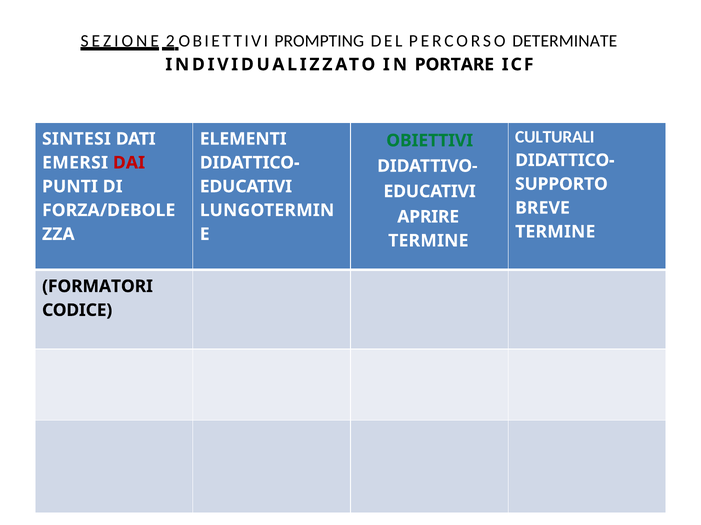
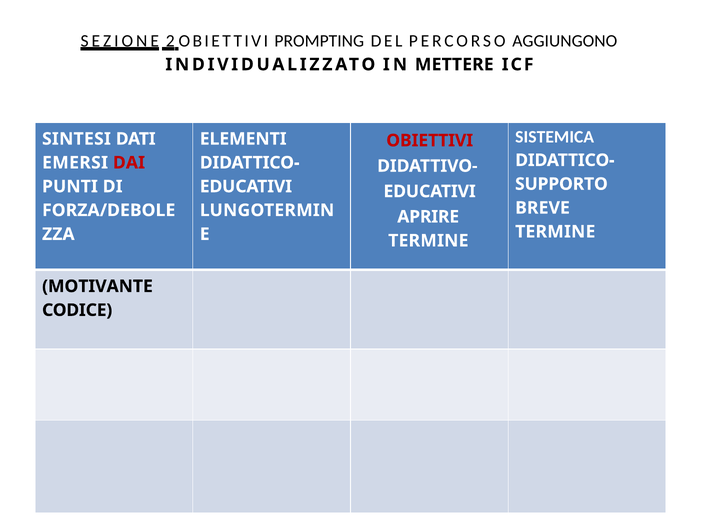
DETERMINATE: DETERMINATE -> AGGIUNGONO (565, 41)
PORTARE: PORTARE -> METTERE (454, 65)
CULTURALI: CULTURALI -> SISTEMICA (555, 137)
OBIETTIVI colour: green -> red (430, 141)
FORMATORI: FORMATORI -> MOTIVANTE (97, 287)
